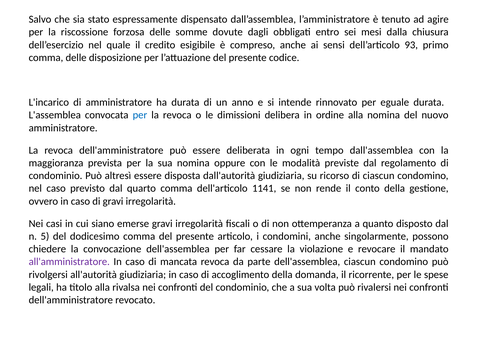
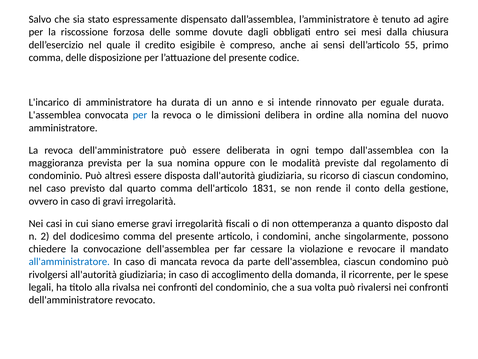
93: 93 -> 55 (411, 45)
1141: 1141 -> 1831 (264, 188)
5: 5 -> 2 (45, 236)
all'amministratore colour: purple -> blue (69, 261)
